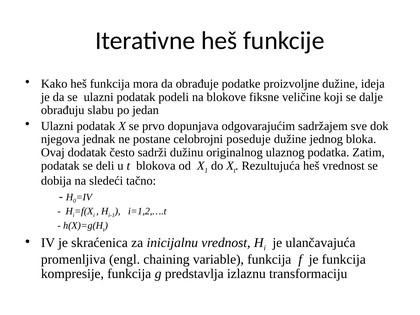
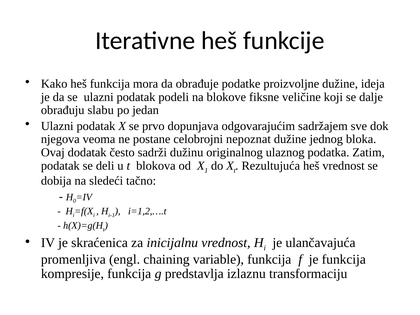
jednak: jednak -> veoma (99, 139)
poseduje: poseduje -> nepoznat (248, 139)
